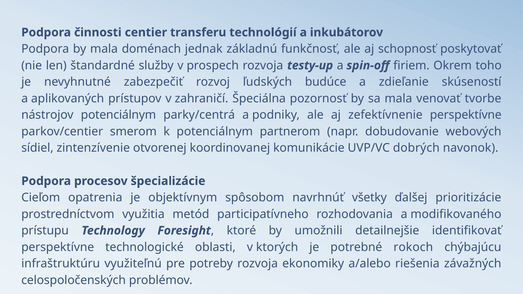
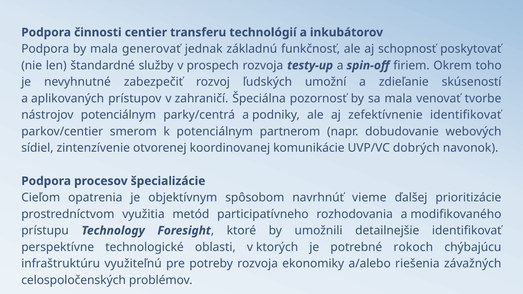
doménach: doménach -> generovať (151, 49)
budúce: budúce -> umožní (326, 82)
zefektívnenie perspektívne: perspektívne -> identifikovať (466, 115)
všetky: všetky -> vieme (369, 198)
